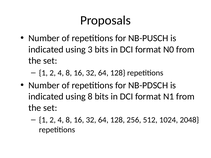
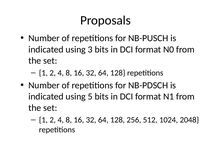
using 8: 8 -> 5 (90, 97)
